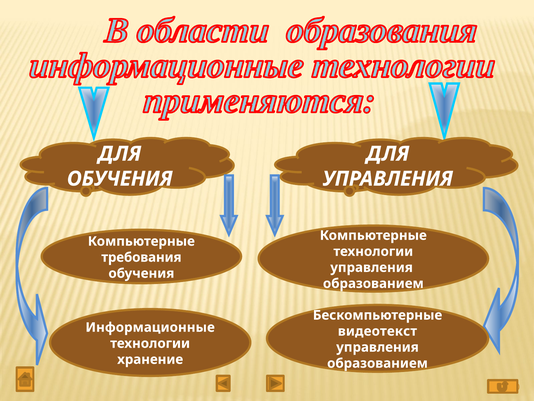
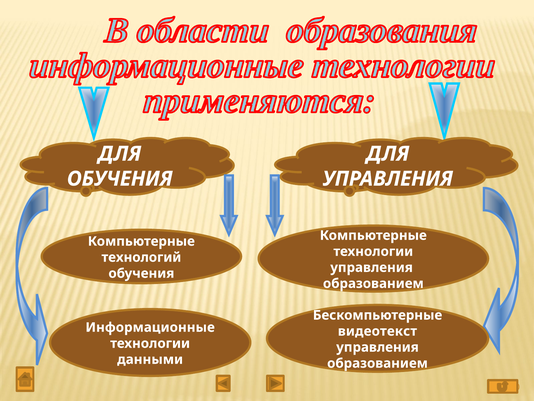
требования: требования -> технологий (141, 257)
хранение: хранение -> данными (150, 359)
